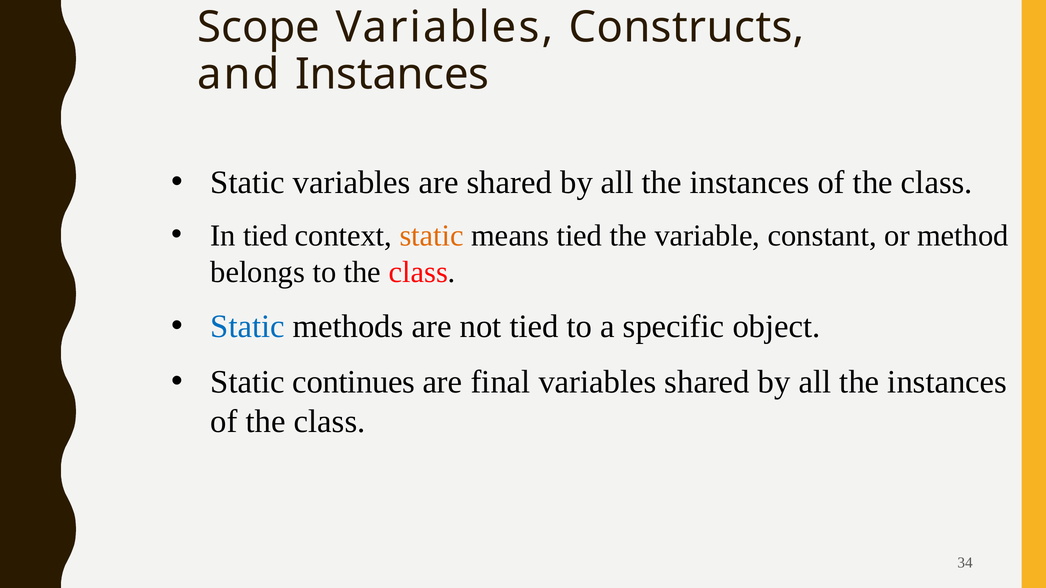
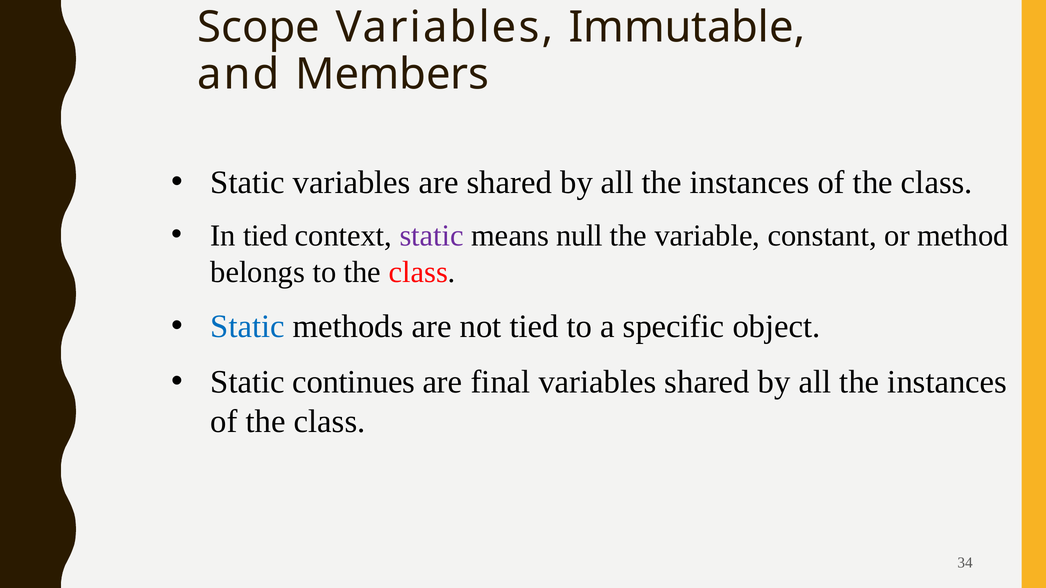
Constructs: Constructs -> Immutable (687, 27)
and Instances: Instances -> Members (392, 74)
static colour: orange -> purple (432, 236)
means tied: tied -> null (580, 236)
